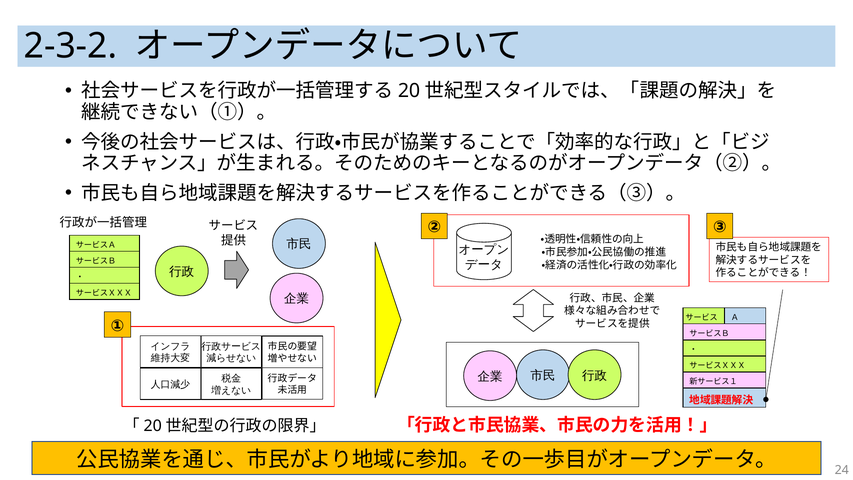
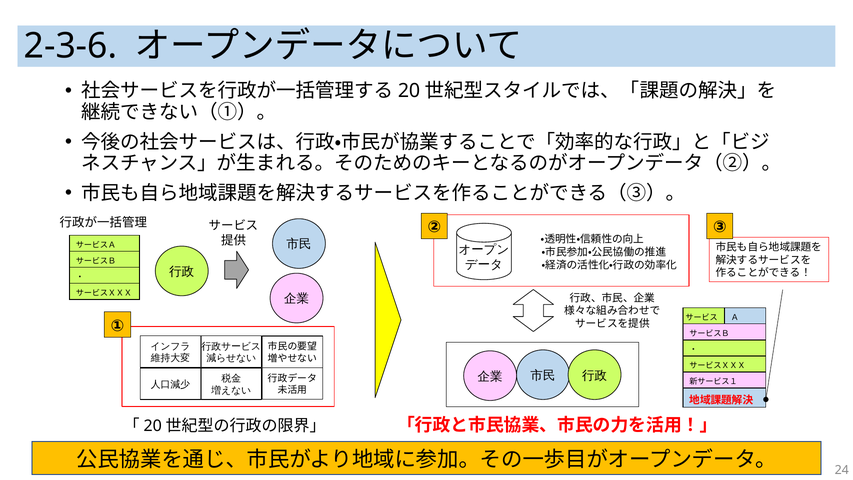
2-3-2: 2-3-2 -> 2-3-6 (71, 46)
